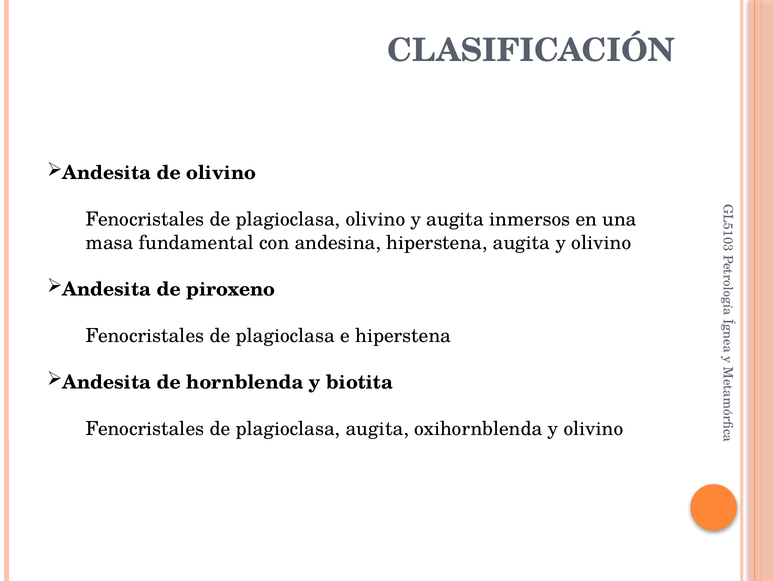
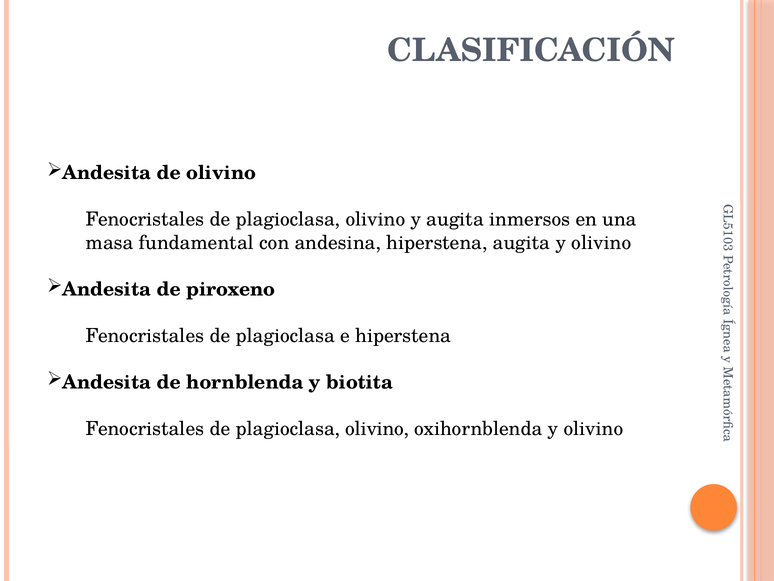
augita: augita -> olivino (377, 428)
